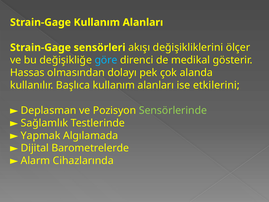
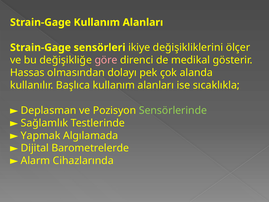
akışı: akışı -> ikiye (139, 47)
göre colour: light blue -> pink (106, 60)
etkilerini: etkilerini -> sıcaklıkla (216, 85)
